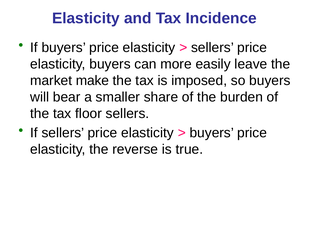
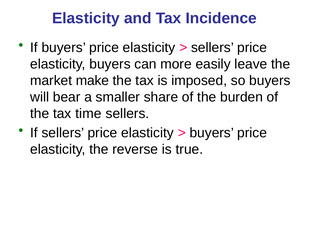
floor: floor -> time (88, 113)
